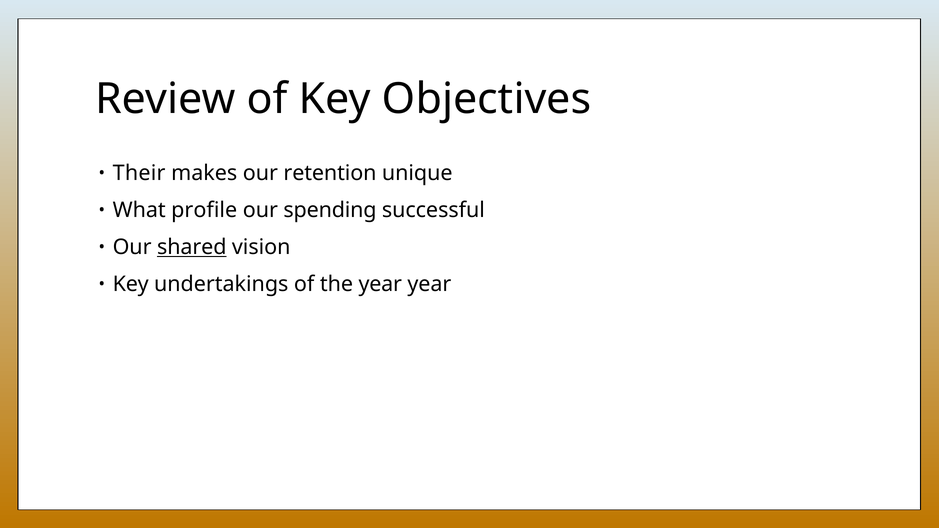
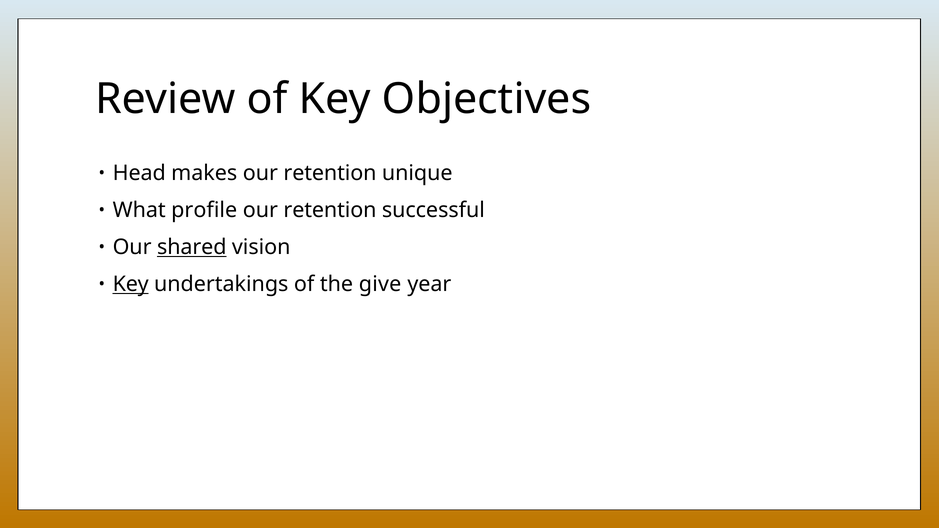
Their: Their -> Head (139, 173)
spending: spending -> retention (330, 210)
Key underline: none -> present (131, 284)
the year: year -> give (380, 284)
